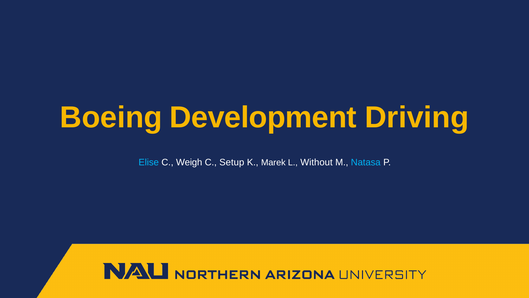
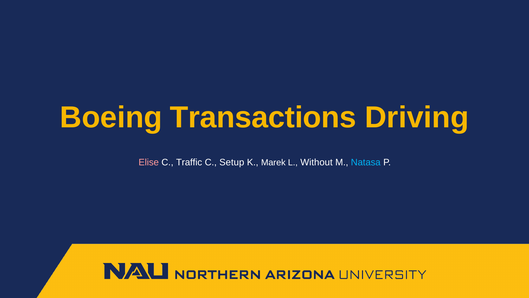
Development: Development -> Transactions (263, 117)
Elise colour: light blue -> pink (149, 162)
Weigh: Weigh -> Traffic (189, 162)
